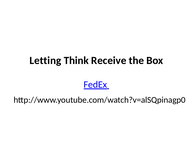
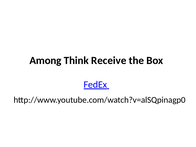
Letting: Letting -> Among (45, 61)
